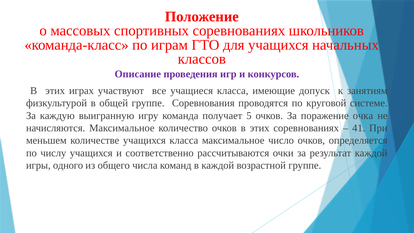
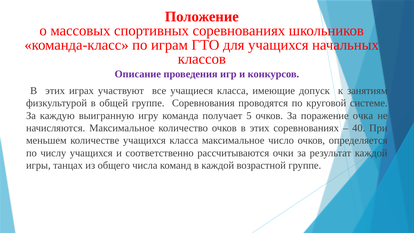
41: 41 -> 40 (359, 128)
одного: одного -> танцах (68, 165)
